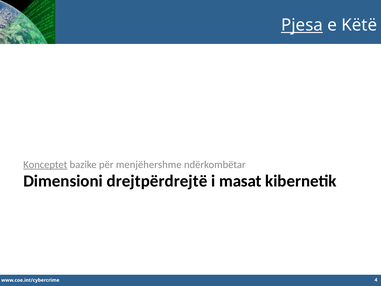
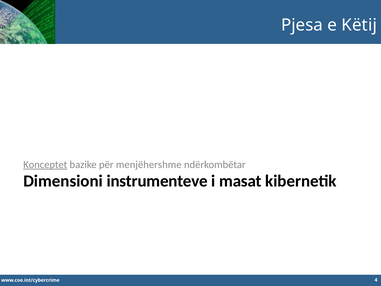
Pjesa underline: present -> none (302, 25)
Këtë: Këtë -> Këtij (359, 25)
drejtpërdrejtë: drejtpërdrejtë -> instrumenteve (157, 181)
